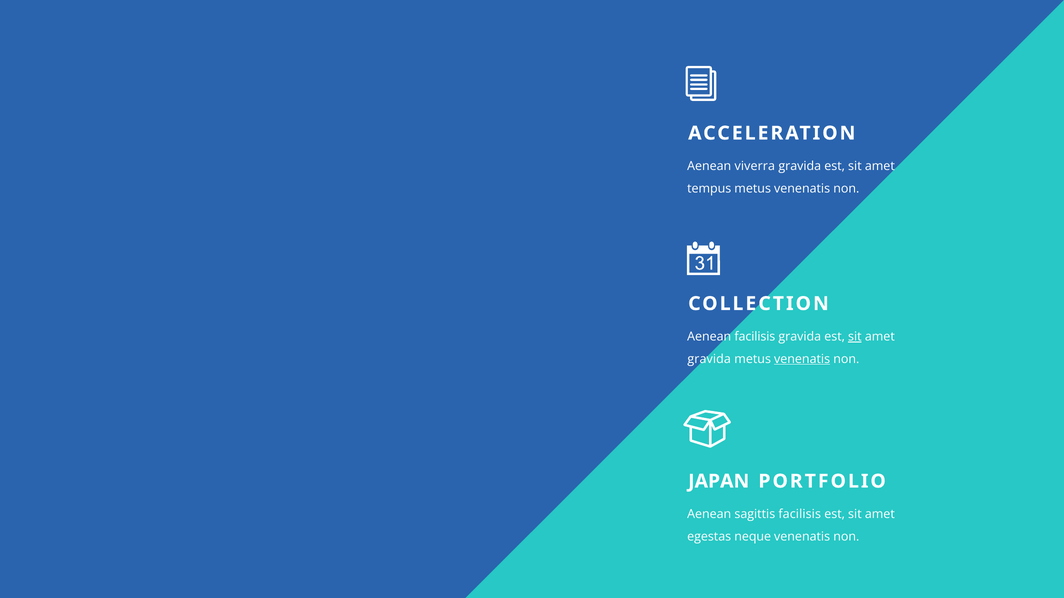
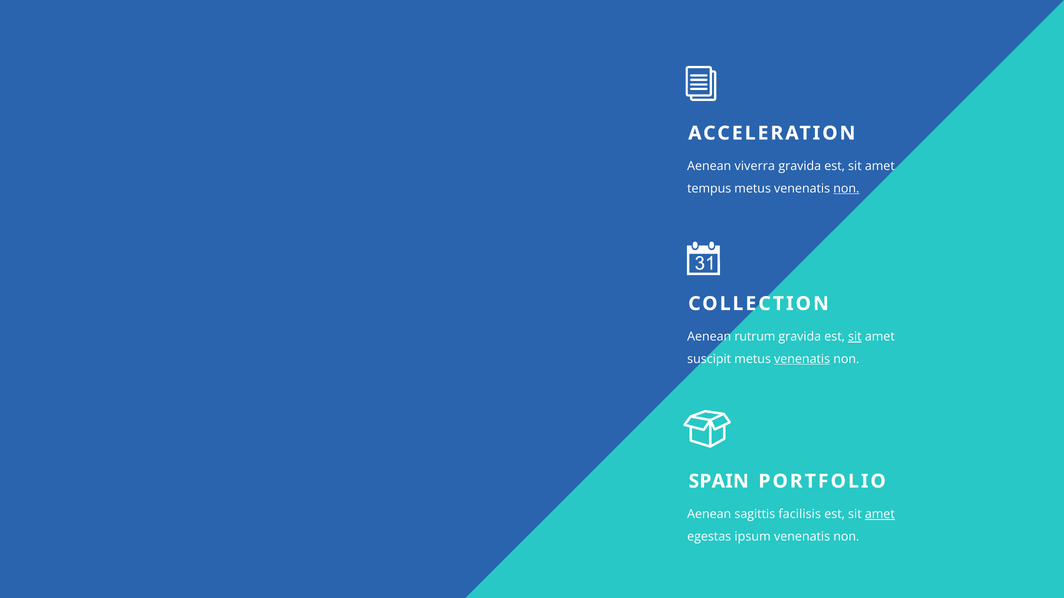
non underline: none -> present (846, 189)
Aenean facilisis: facilisis -> rutrum (755, 337)
gravida: gravida -> suscipit (709, 359)
JAPAN: JAPAN -> SPAIN (719, 482)
amet underline: none -> present (880, 515)
neque: neque -> ipsum (753, 537)
